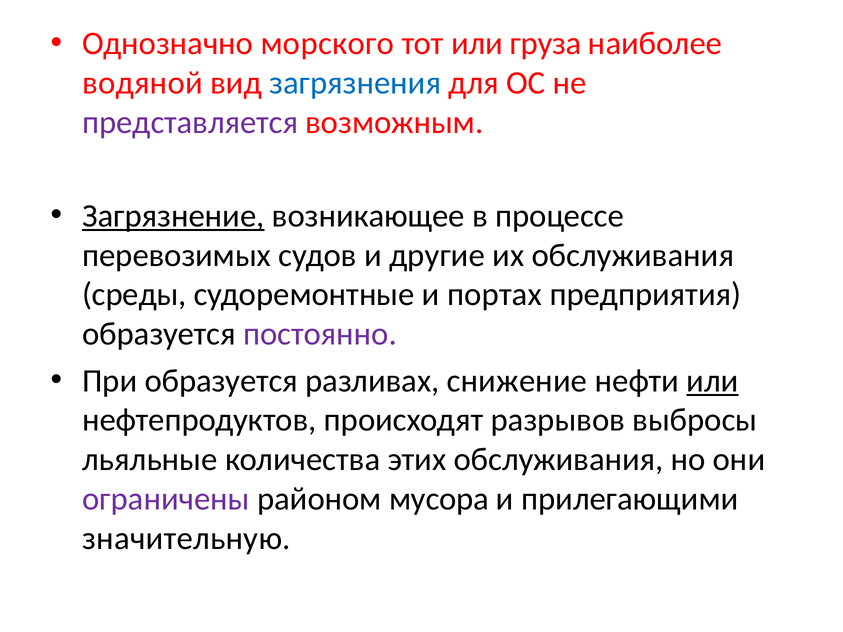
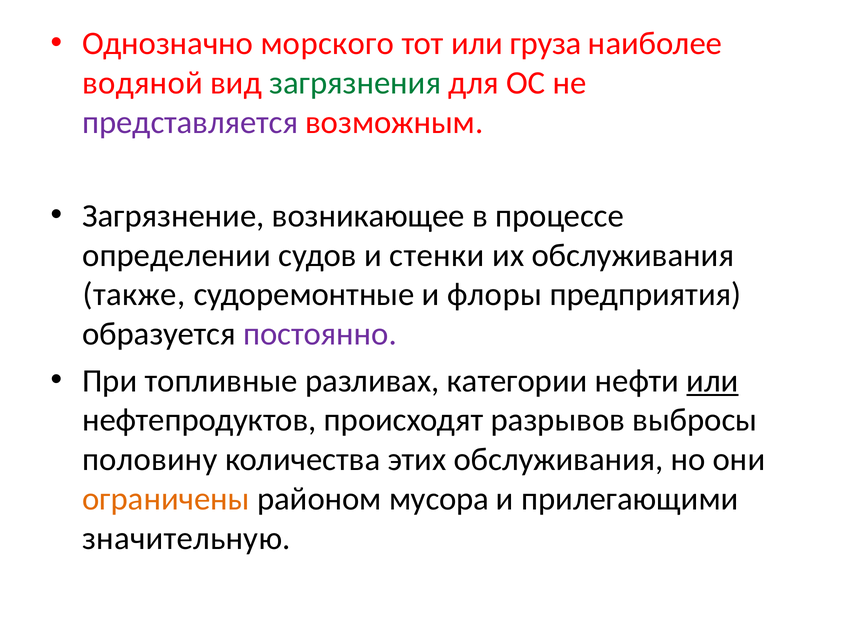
загрязнения colour: blue -> green (355, 83)
Загрязнение underline: present -> none (173, 216)
перевозимых: перевозимых -> определении (177, 255)
другие: другие -> стенки (437, 255)
среды: среды -> также (134, 295)
портах: портах -> флоры (494, 295)
При образуется: образуется -> топливные (221, 381)
снижение: снижение -> категории (517, 381)
льяльные: льяльные -> половину (150, 460)
ограничены colour: purple -> orange (166, 499)
